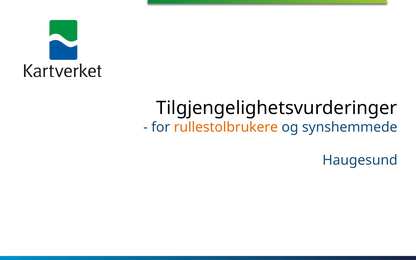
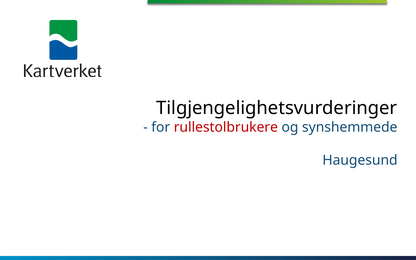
rullestolbrukere colour: orange -> red (226, 127)
